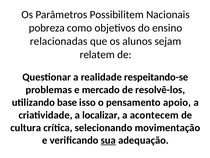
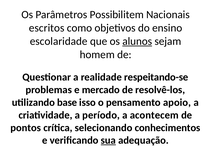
pobreza: pobreza -> escritos (47, 28)
relacionadas: relacionadas -> escolaridade (59, 41)
alunos underline: none -> present (137, 41)
relatem: relatem -> homem (97, 54)
localizar: localizar -> período (101, 115)
cultura: cultura -> pontos (26, 127)
movimentação: movimentação -> conhecimentos (168, 127)
